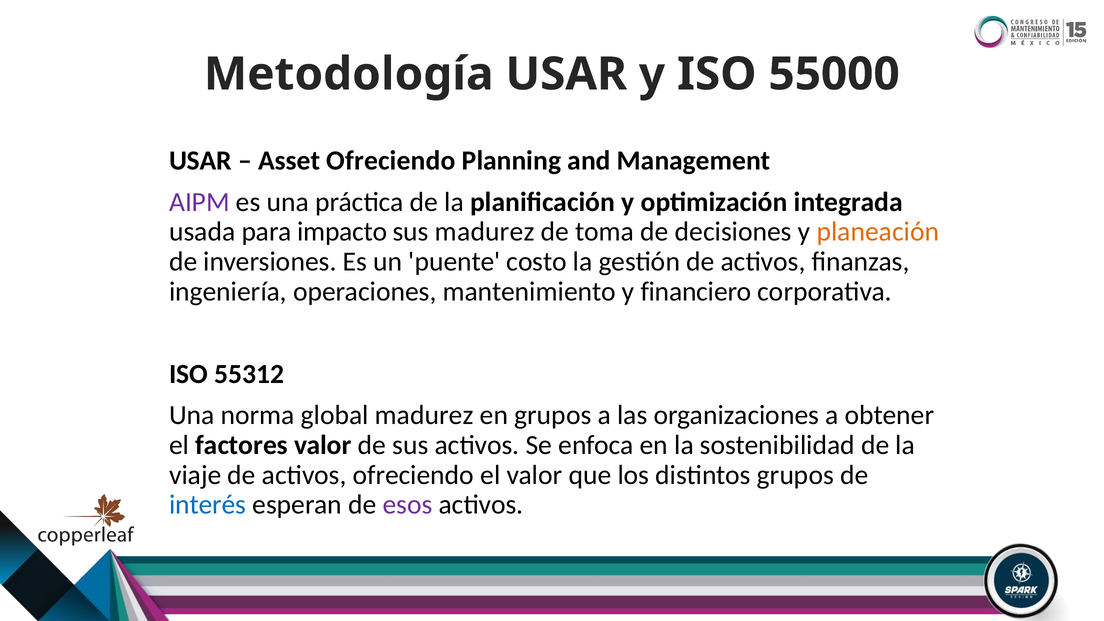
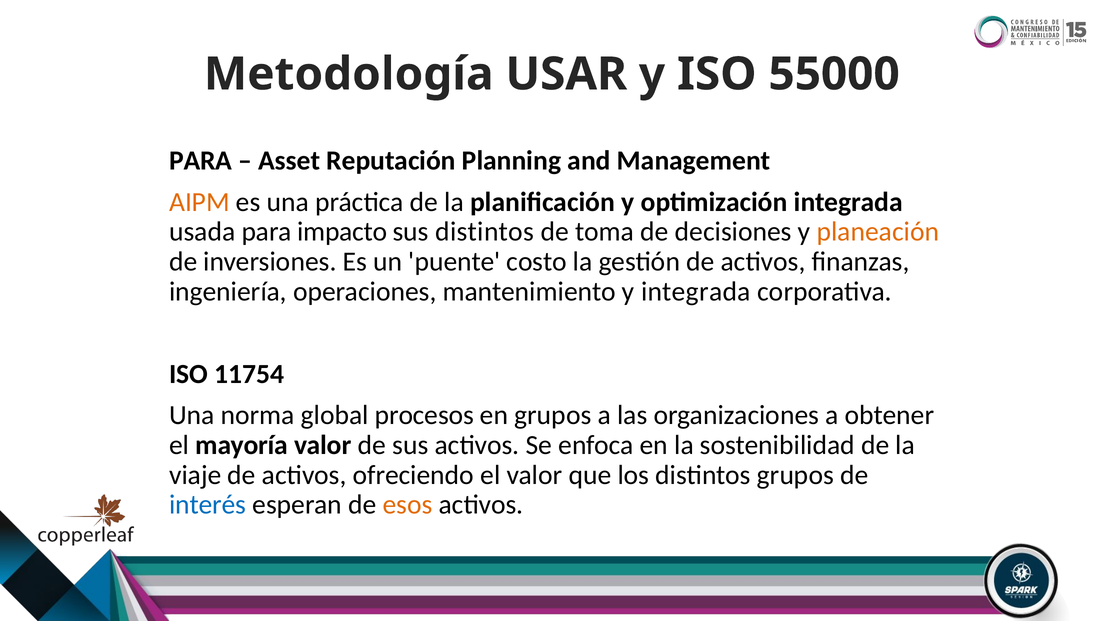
USAR: USAR -> PARA (201, 161)
Asset Ofreciendo: Ofreciendo -> Reputación (391, 161)
AIPM colour: purple -> orange (199, 202)
sus madurez: madurez -> distintos (485, 232)
y financiero: financiero -> integrada (696, 291)
55312: 55312 -> 11754 (249, 374)
global madurez: madurez -> procesos (424, 415)
factores: factores -> mayoría (242, 445)
esos colour: purple -> orange (408, 505)
